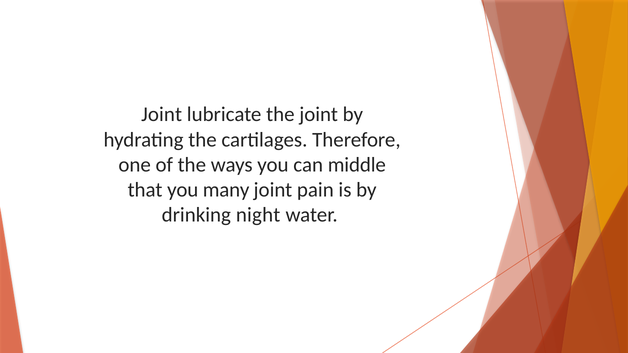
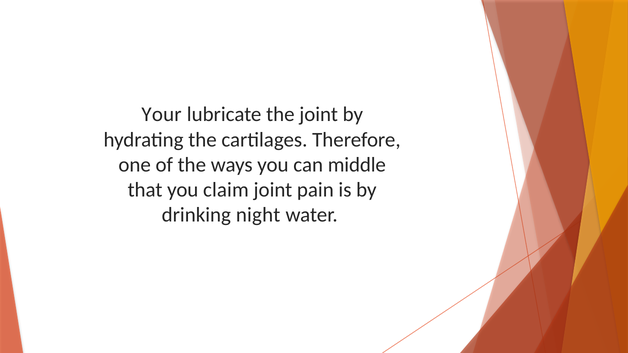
Joint: Joint -> Your (162, 115)
many: many -> claim (226, 190)
